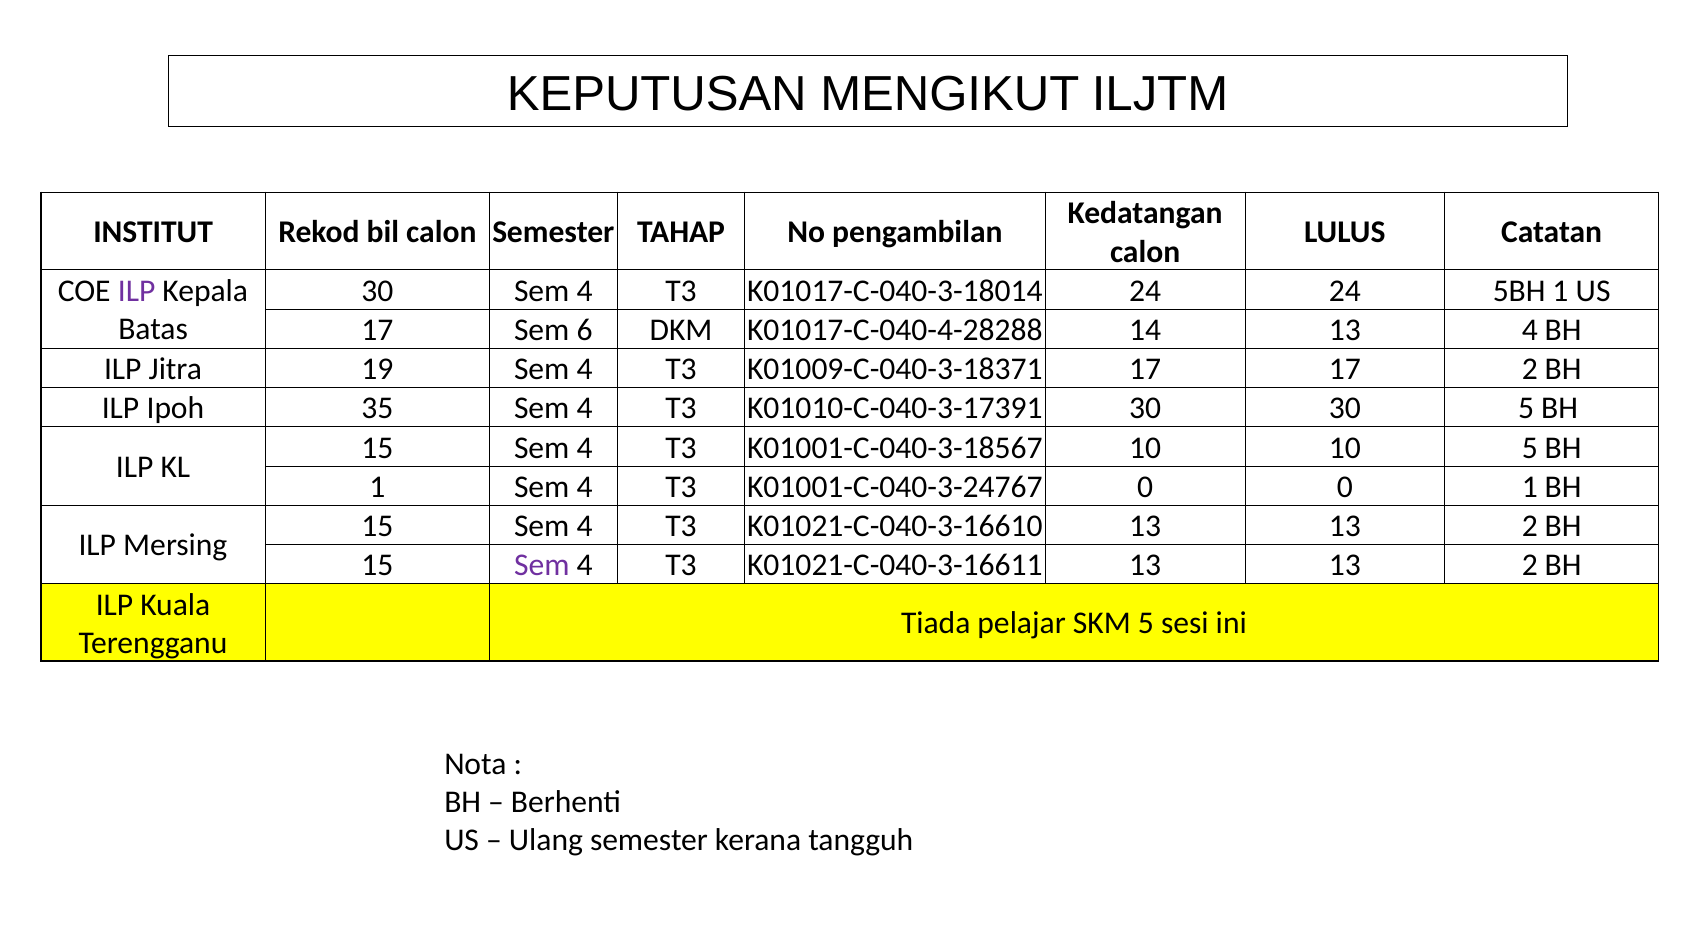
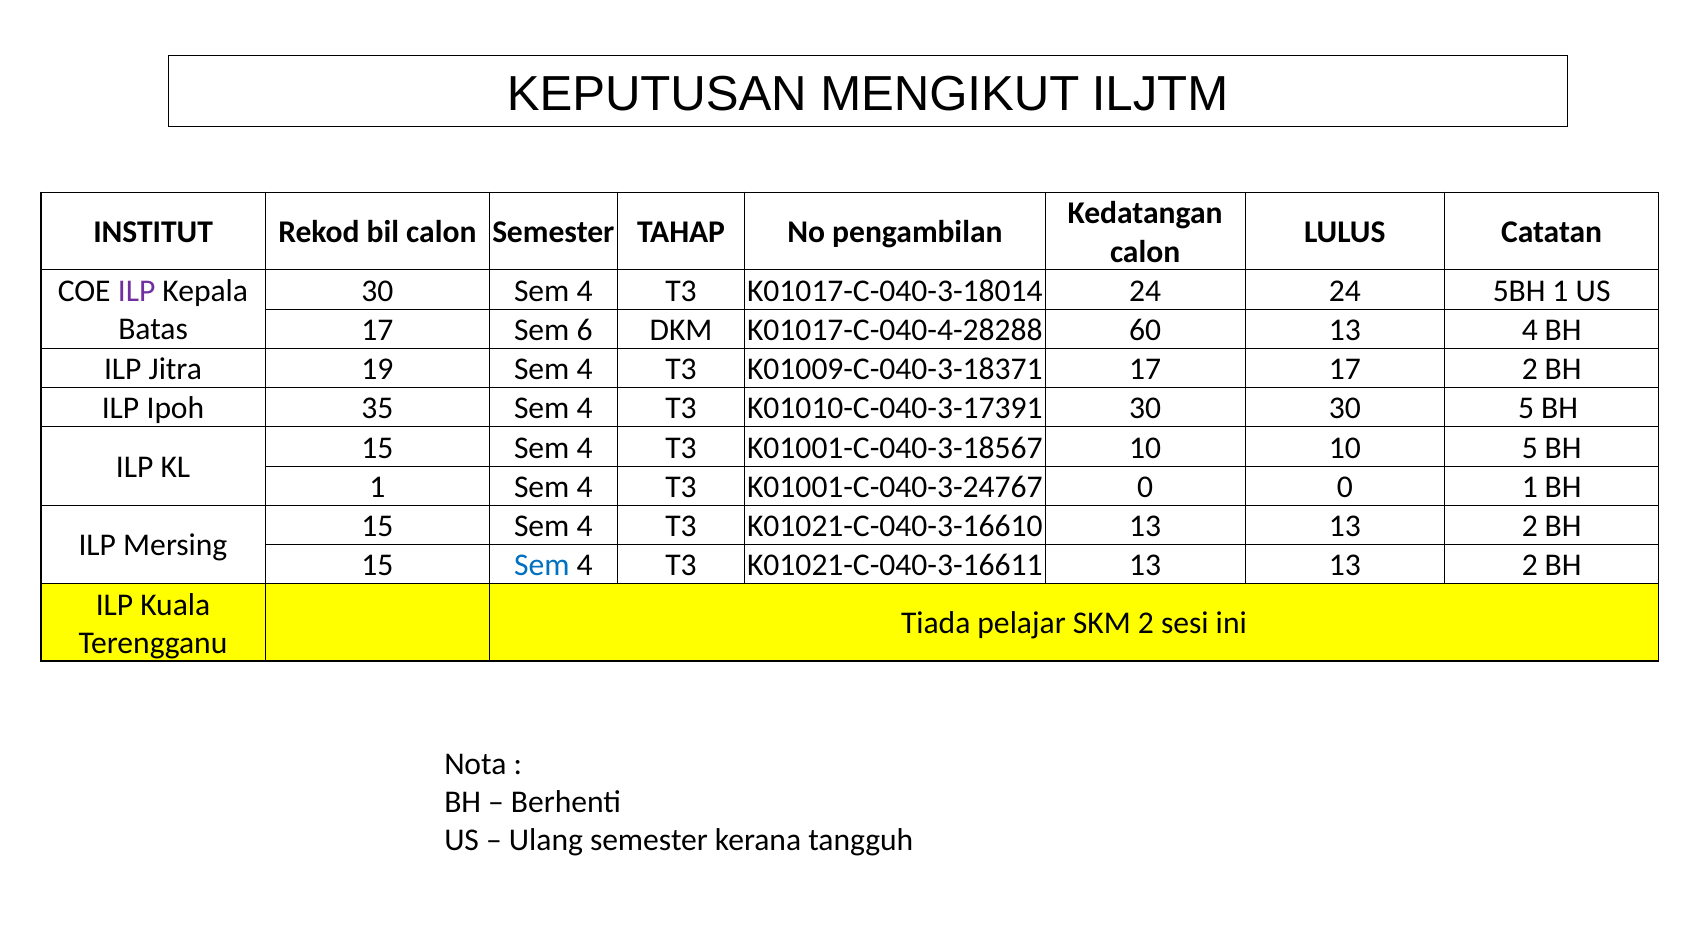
14: 14 -> 60 (1145, 330)
Sem colour: purple -> blue (542, 565)
SKM 5: 5 -> 2 (1146, 623)
